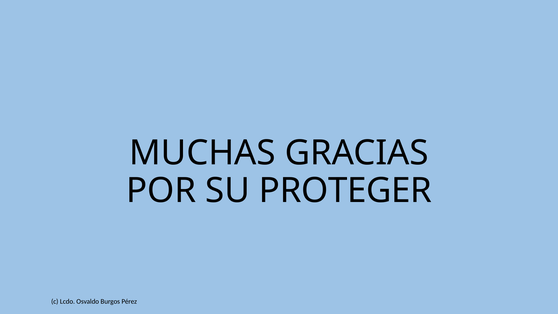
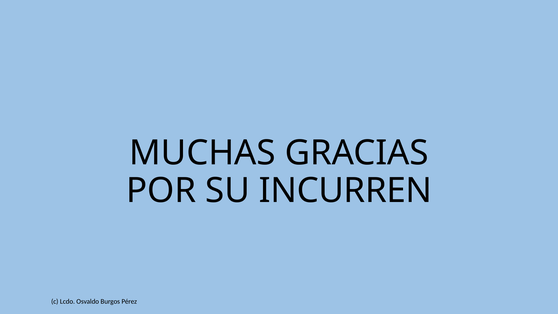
PROTEGER: PROTEGER -> INCURREN (345, 190)
